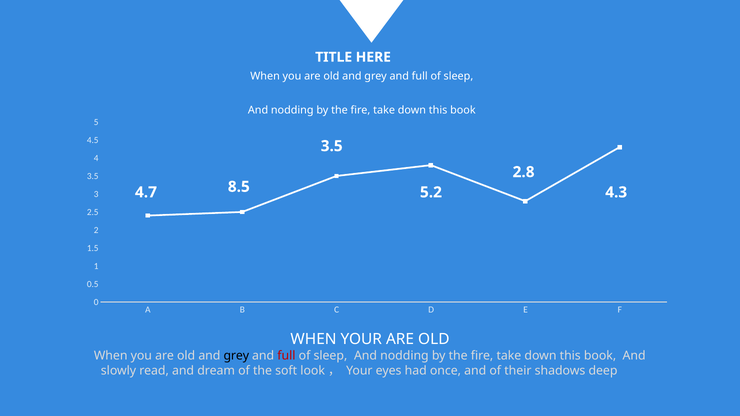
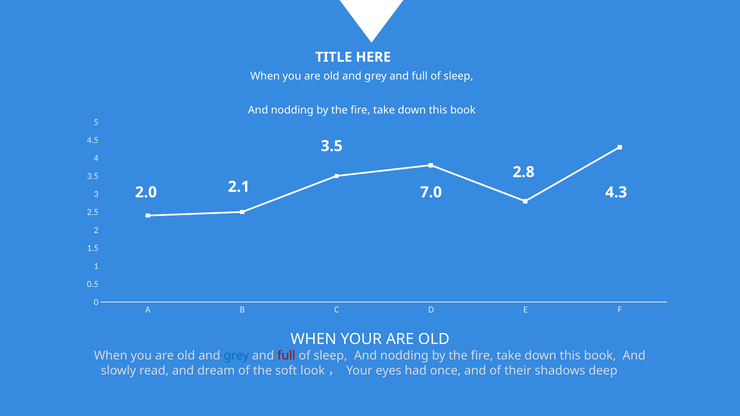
8.5: 8.5 -> 2.1 (239, 187)
4.7: 4.7 -> 2.0 (146, 192)
5.2: 5.2 -> 7.0 (431, 192)
grey colour: black -> blue (236, 356)
